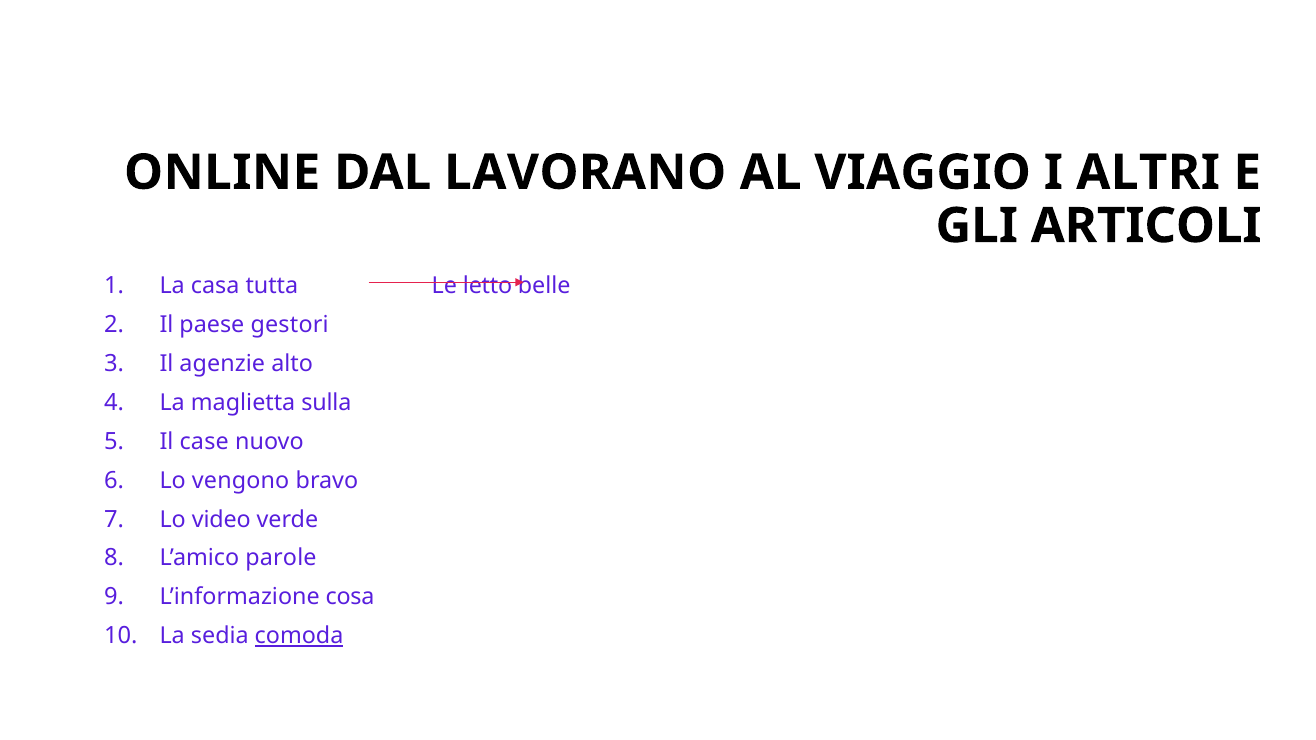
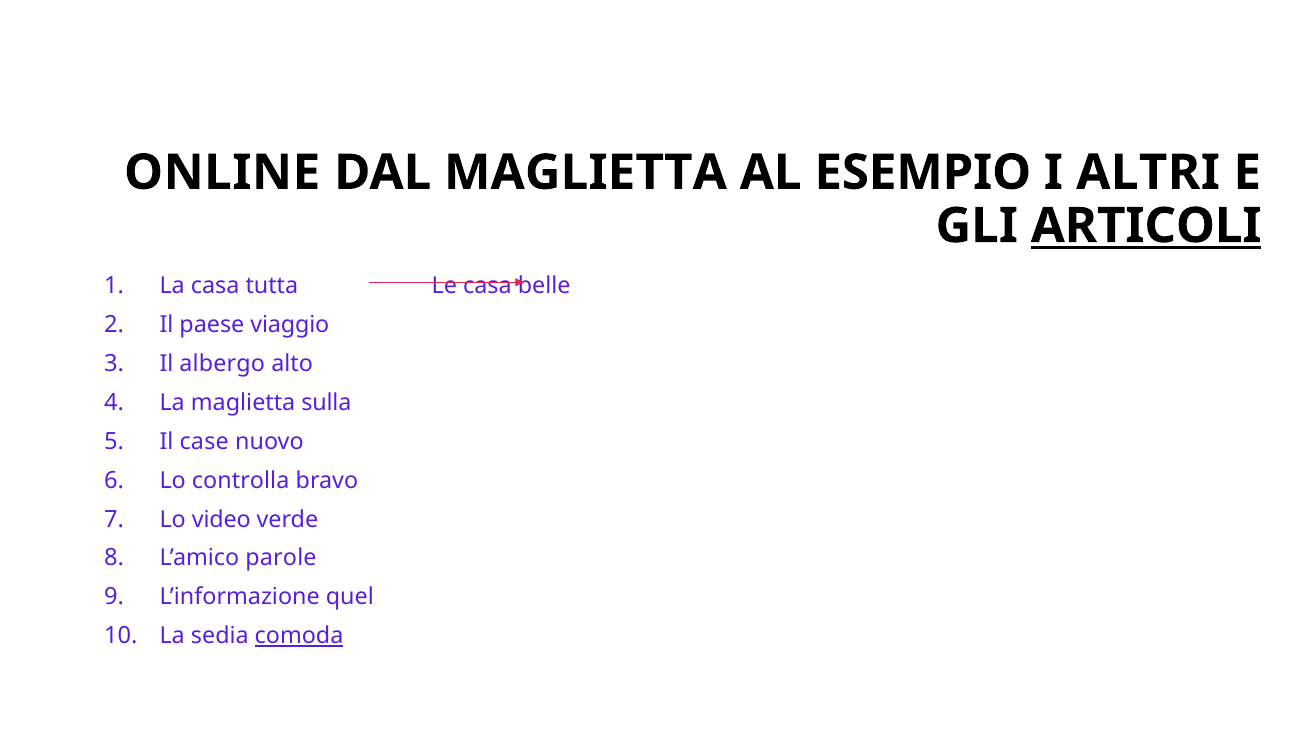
DAL LAVORANO: LAVORANO -> MAGLIETTA (585, 173)
VIAGGIO: VIAGGIO -> ESEMPIO (923, 173)
ARTICOLI underline: none -> present (1146, 226)
Le letto: letto -> casa (487, 286)
gestori: gestori -> viaggio (290, 325)
agenzie: agenzie -> albergo (222, 364)
vengono: vengono -> controlla (241, 481)
cosa: cosa -> quel (350, 597)
